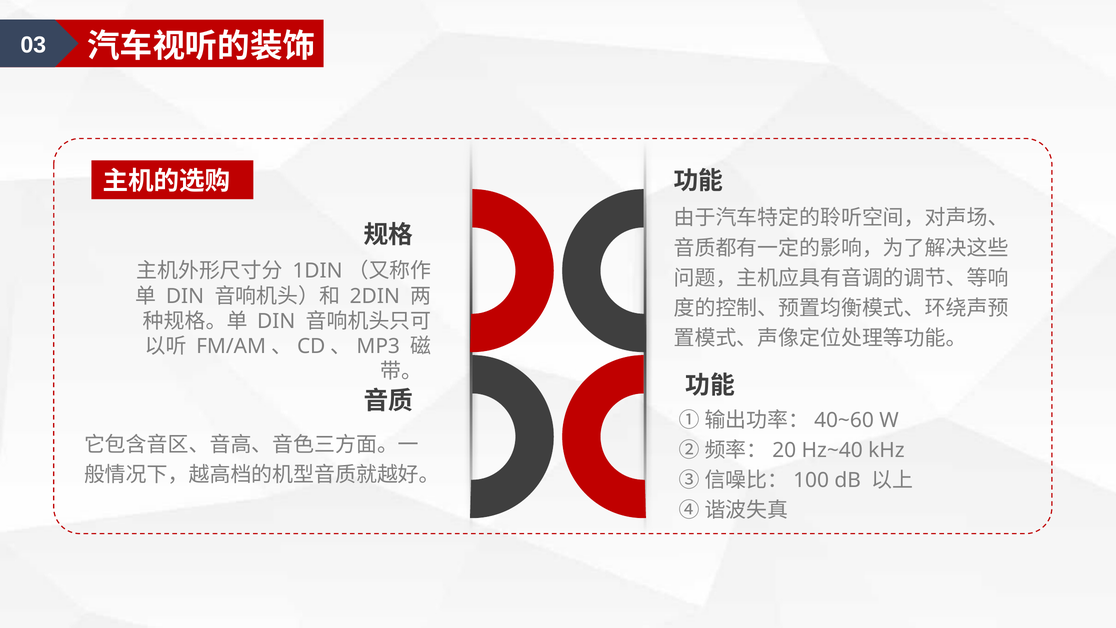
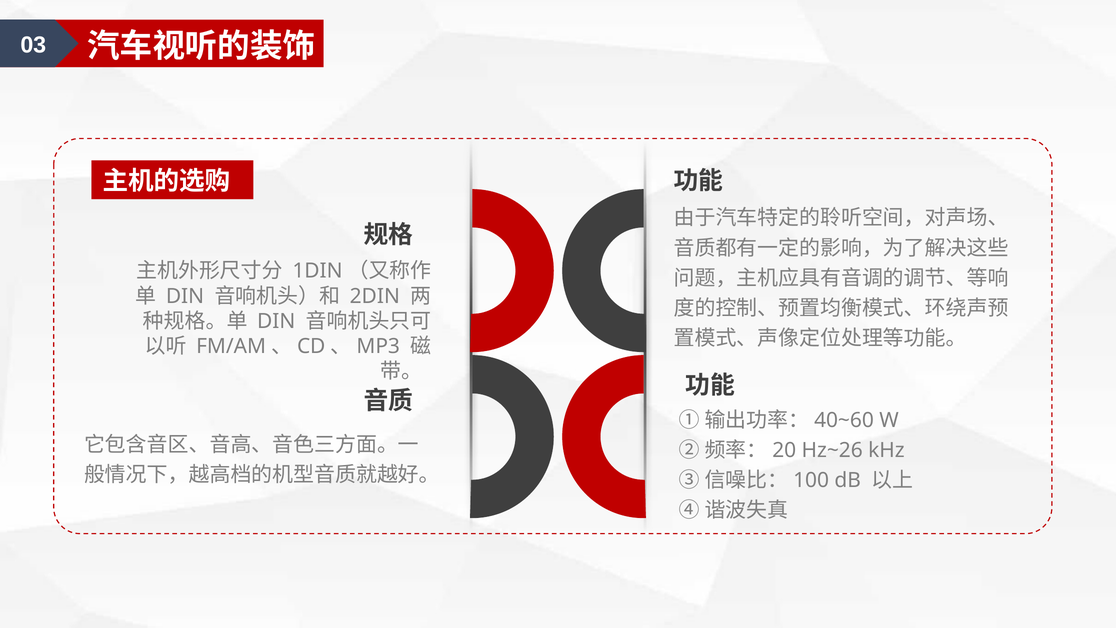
Hz~40: Hz~40 -> Hz~26 (832, 450)
